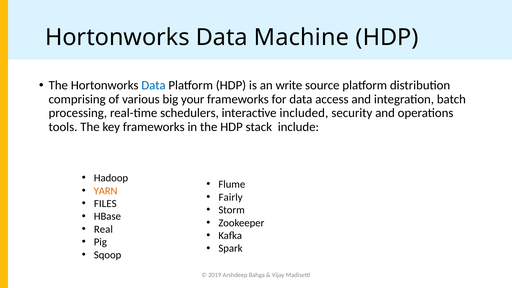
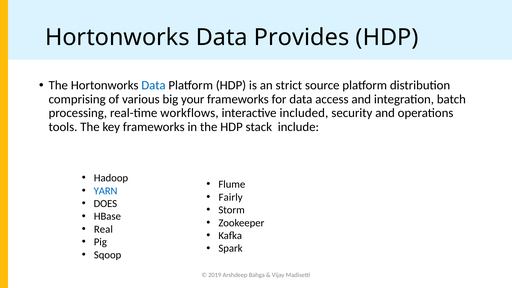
Machine: Machine -> Provides (302, 37)
write: write -> strict (289, 85)
schedulers: schedulers -> workflows (189, 113)
YARN colour: orange -> blue (106, 191)
FILES: FILES -> DOES (105, 204)
